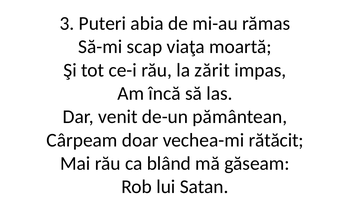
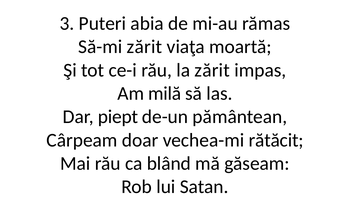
Să-mi scap: scap -> zărit (144, 47)
încă: încă -> milă (165, 93)
venit: venit -> piept (118, 117)
